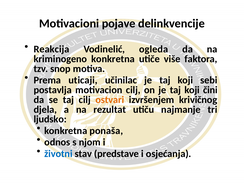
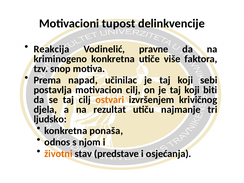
pojave: pojave -> tupost (119, 23)
ogleda: ogleda -> pravne (154, 49)
uticaji: uticaji -> napad (83, 80)
čini: čini -> biti (210, 90)
životni colour: blue -> orange (58, 154)
